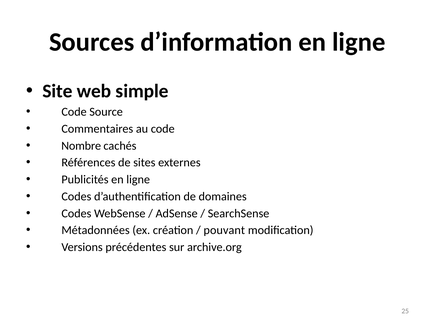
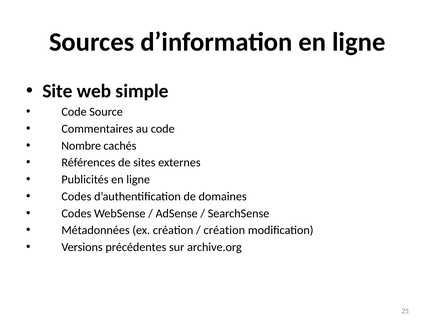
pouvant: pouvant -> création (224, 230)
